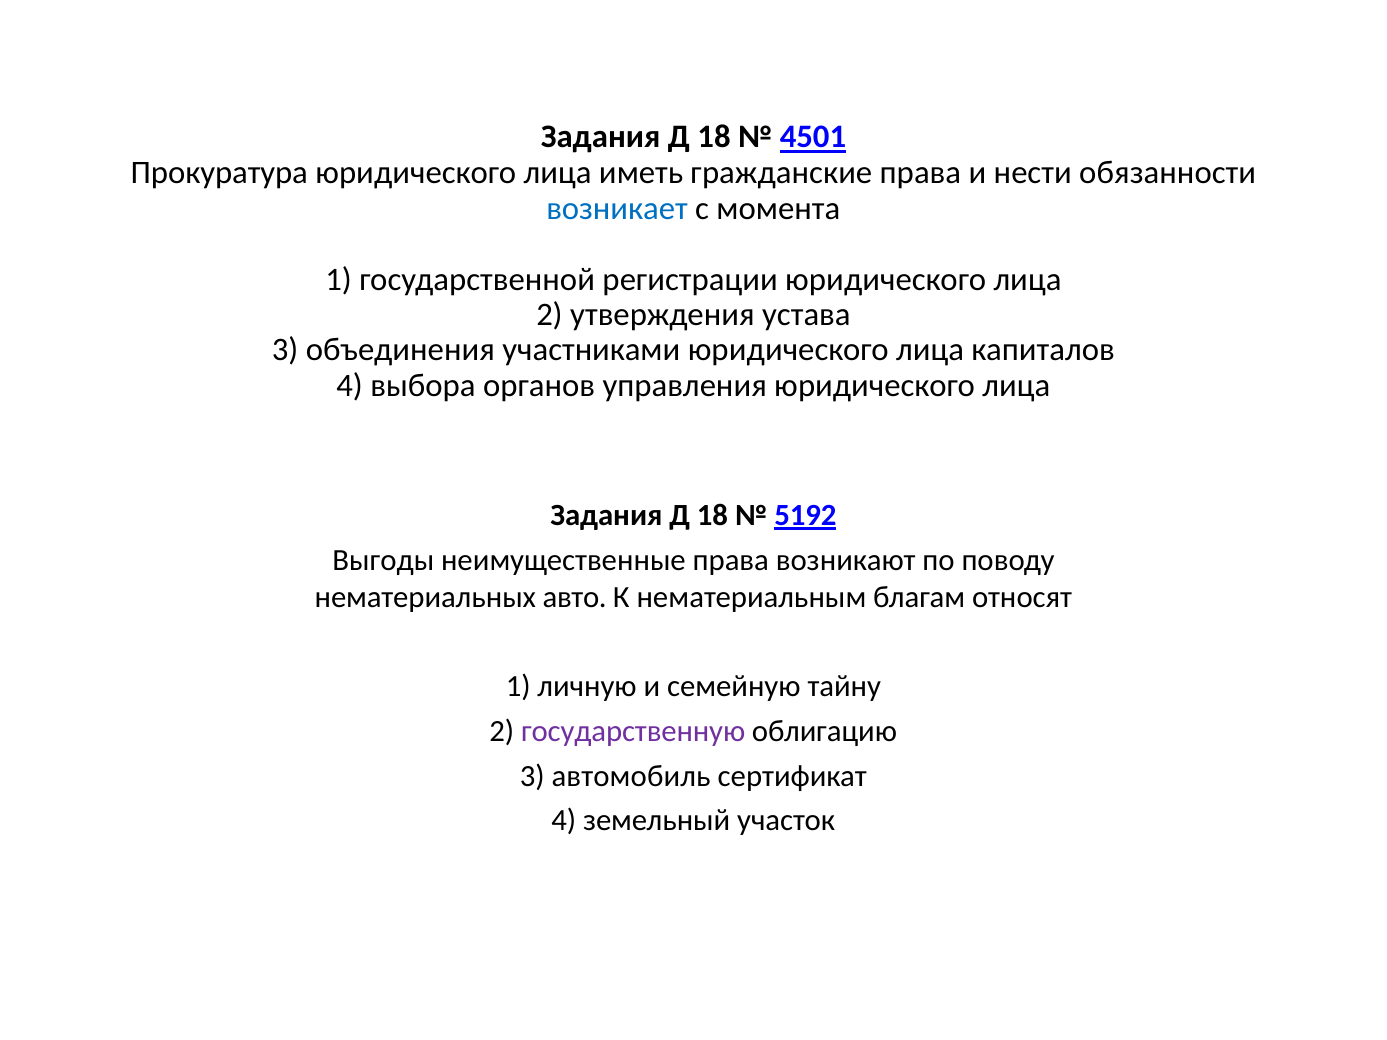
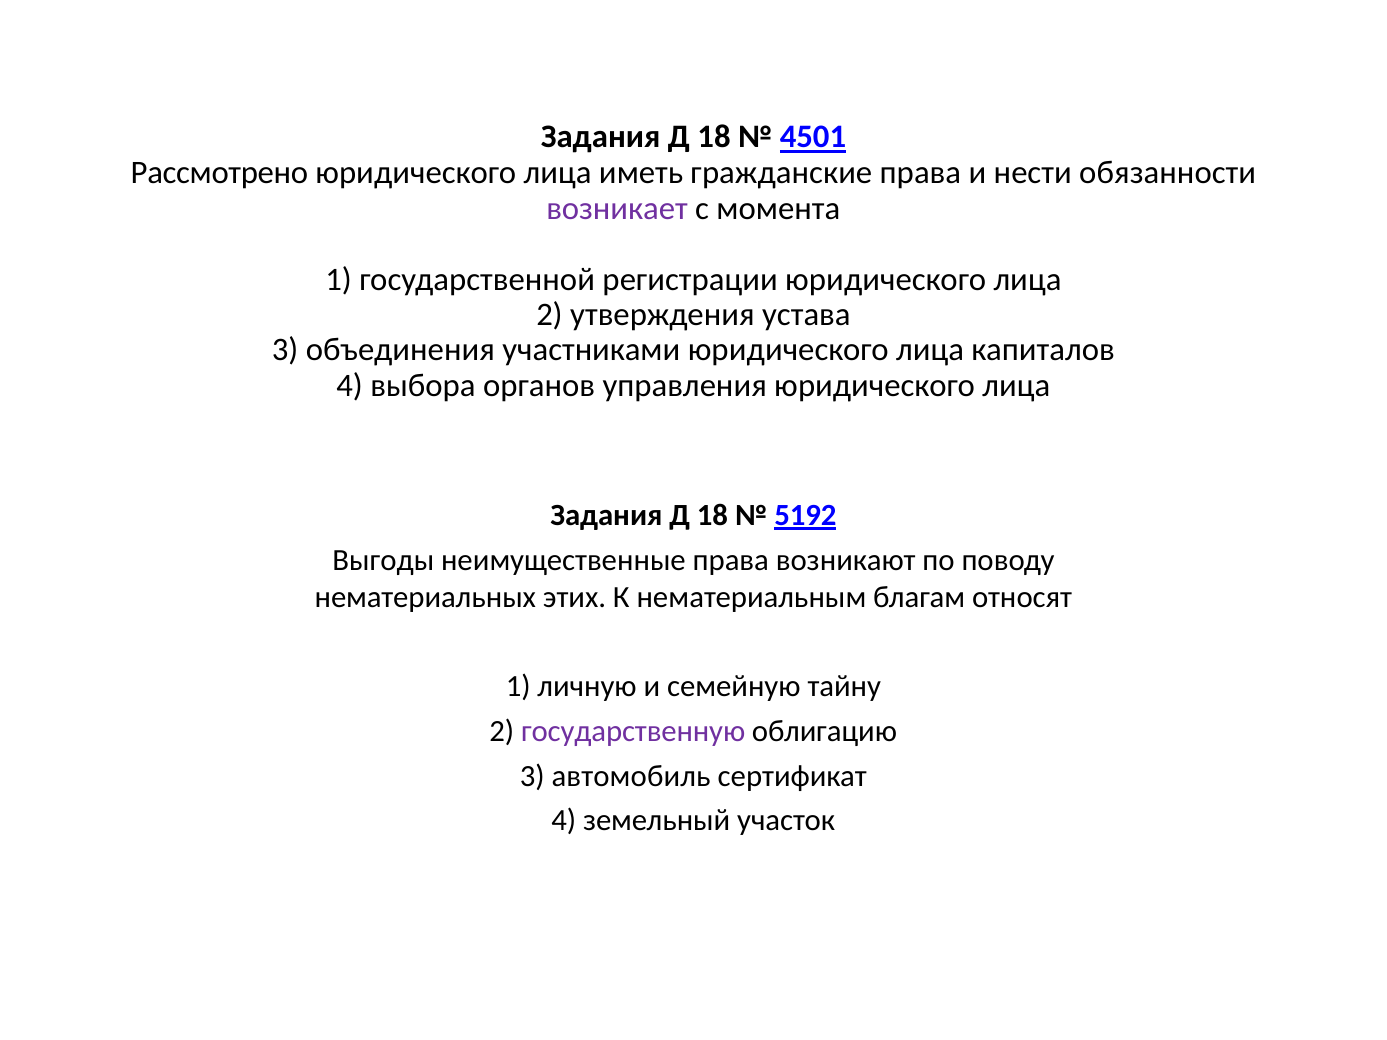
Прокуратура: Прокуратура -> Рассмотрено (219, 173)
возникает colour: blue -> purple (617, 209)
авто: авто -> этих (575, 598)
